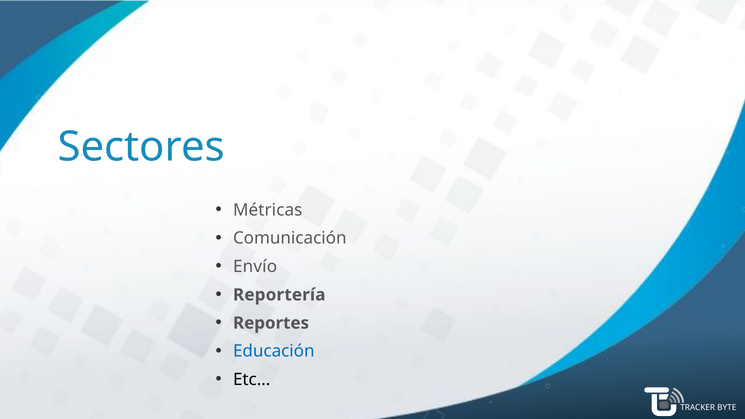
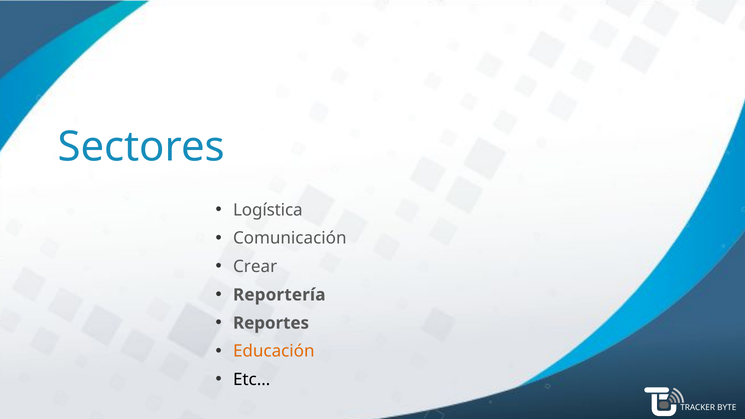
Métricas: Métricas -> Logística (268, 210)
Envío: Envío -> Crear (255, 267)
Educación colour: blue -> orange (274, 351)
